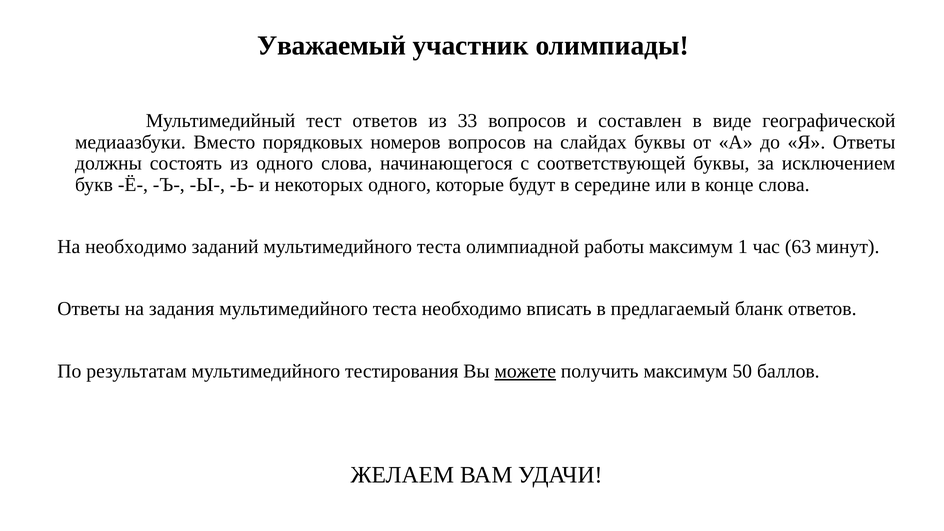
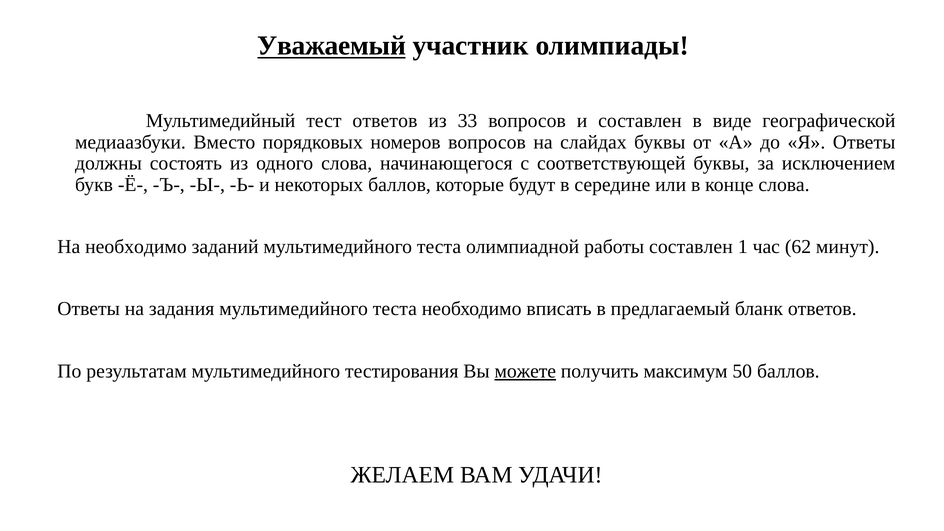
Уважаемый underline: none -> present (332, 46)
некоторых одного: одного -> баллов (400, 185)
работы максимум: максимум -> составлен (691, 247)
63: 63 -> 62 (798, 247)
